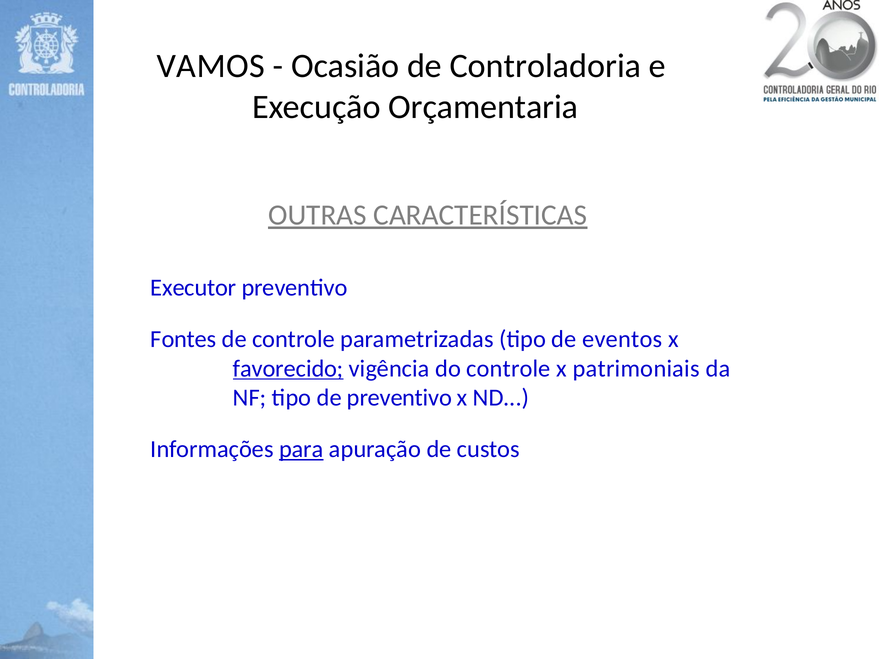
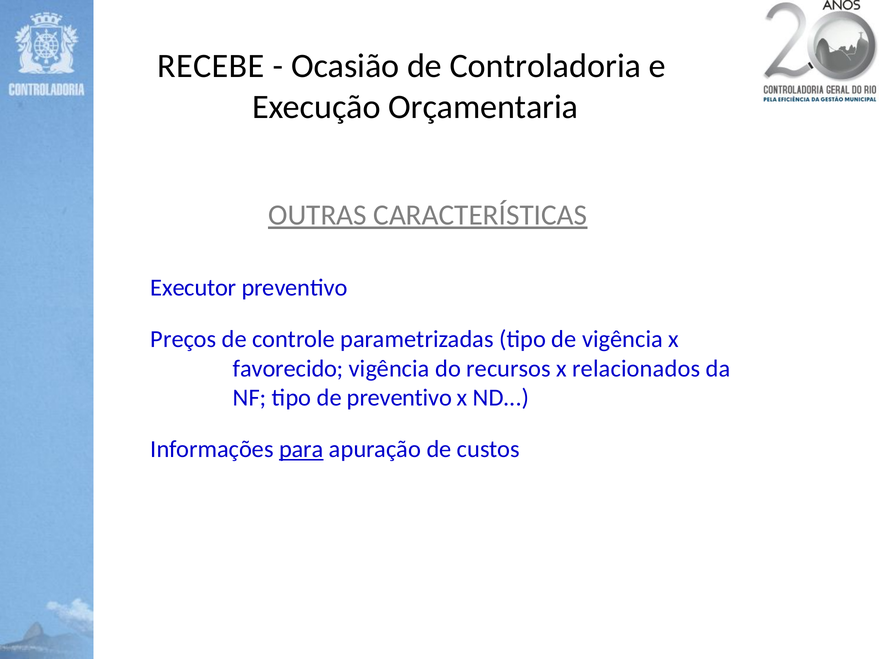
VAMOS: VAMOS -> RECEBE (211, 66)
Fontes: Fontes -> Preços (183, 339)
de eventos: eventos -> vigência (622, 339)
favorecido underline: present -> none (288, 369)
do controle: controle -> recursos (509, 369)
patrimoniais: patrimoniais -> relacionados (636, 369)
